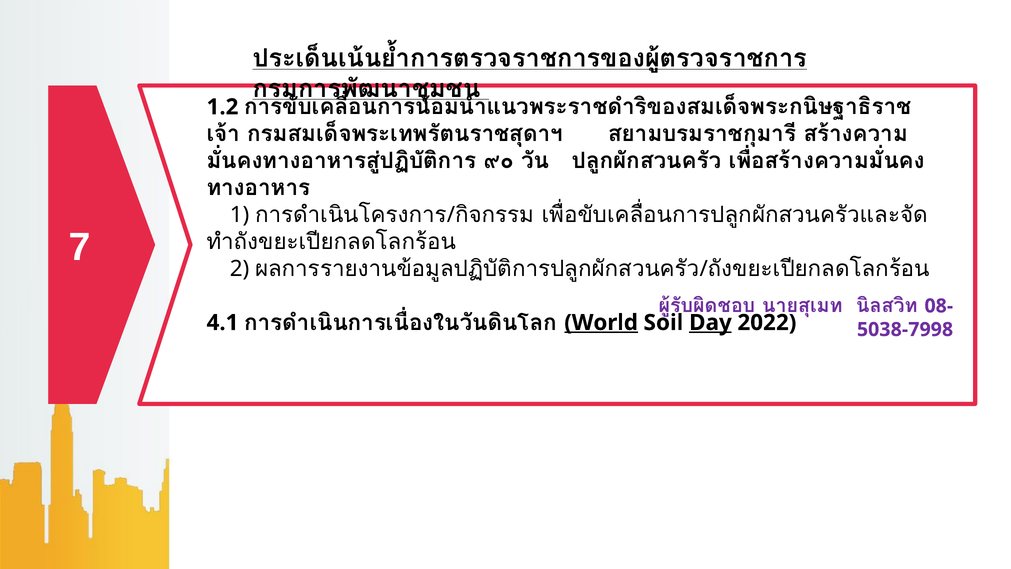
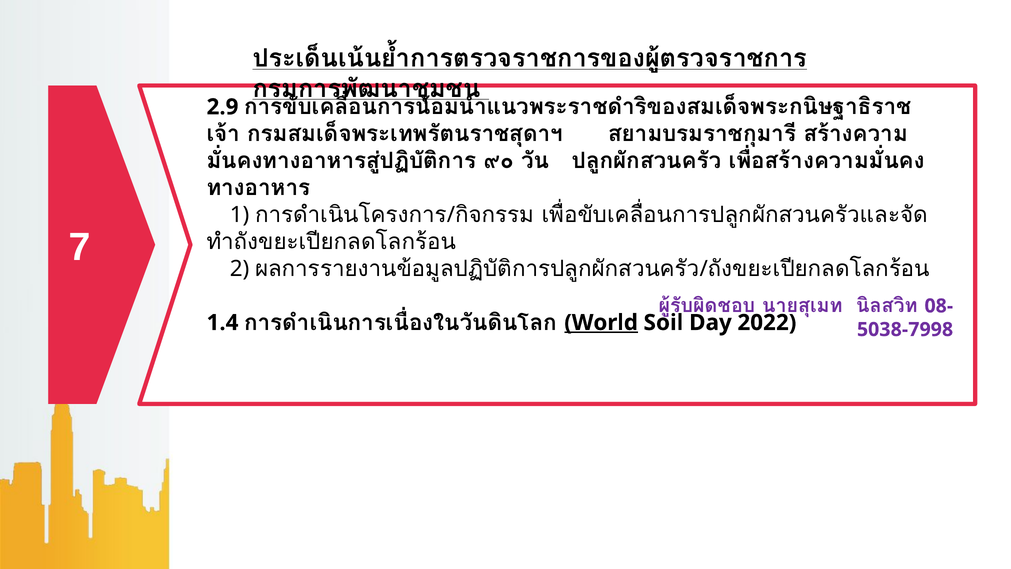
1.2: 1.2 -> 2.9 (223, 107)
Day underline: present -> none (710, 322)
4.1: 4.1 -> 1.4 (223, 322)
